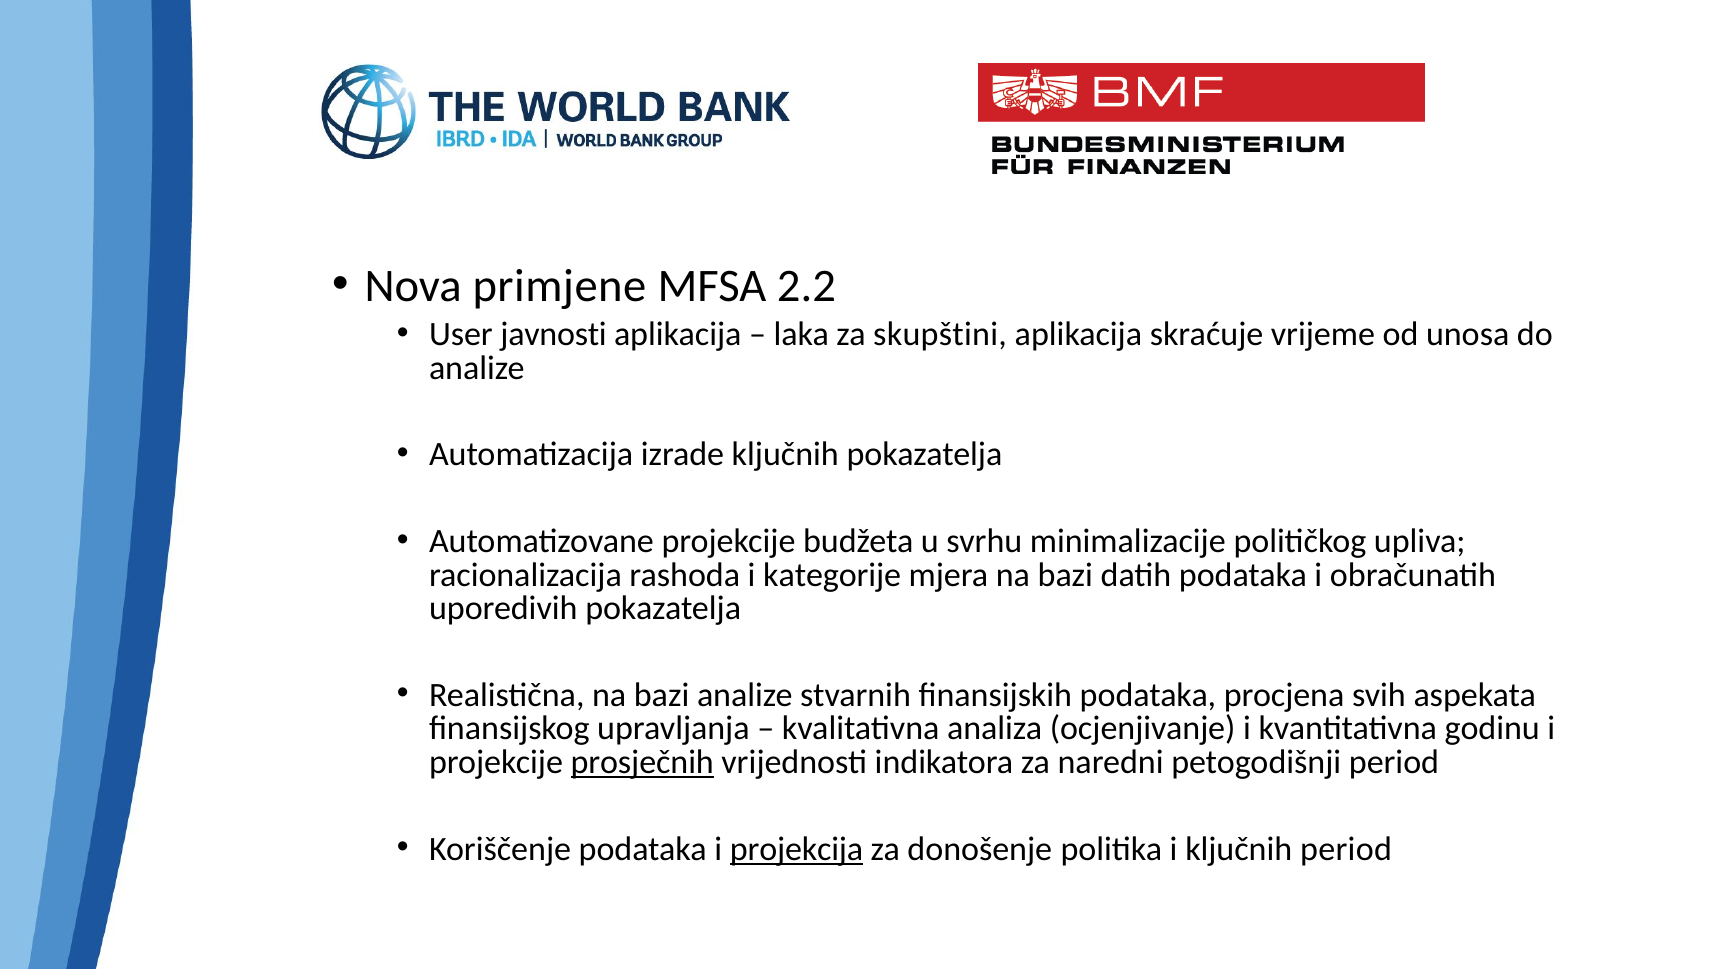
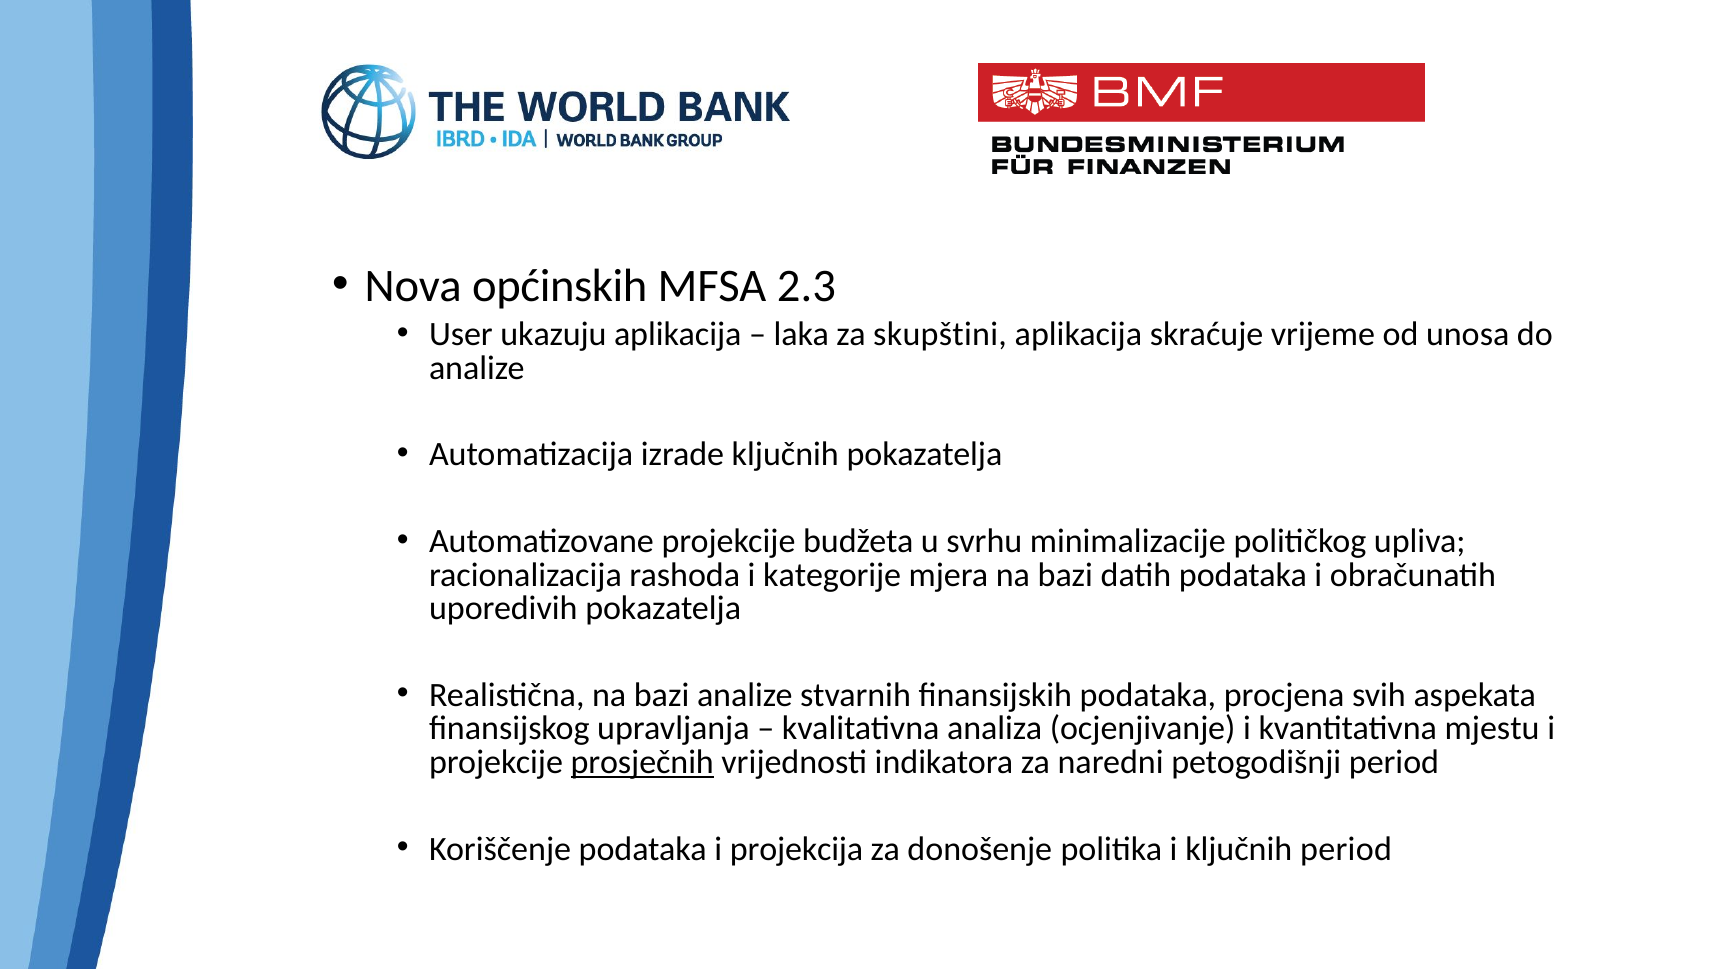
primjene: primjene -> općinskih (560, 286)
2.2: 2.2 -> 2.3 (806, 286)
javnosti: javnosti -> ukazuju (554, 334)
godinu: godinu -> mjestu (1492, 728)
projekcija underline: present -> none (797, 849)
